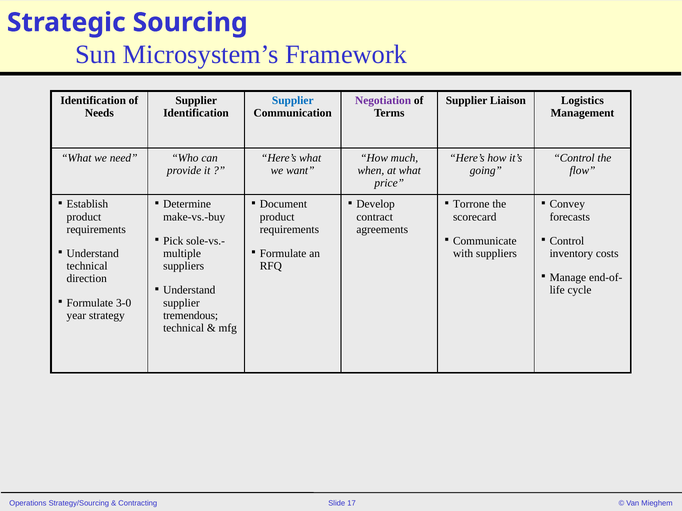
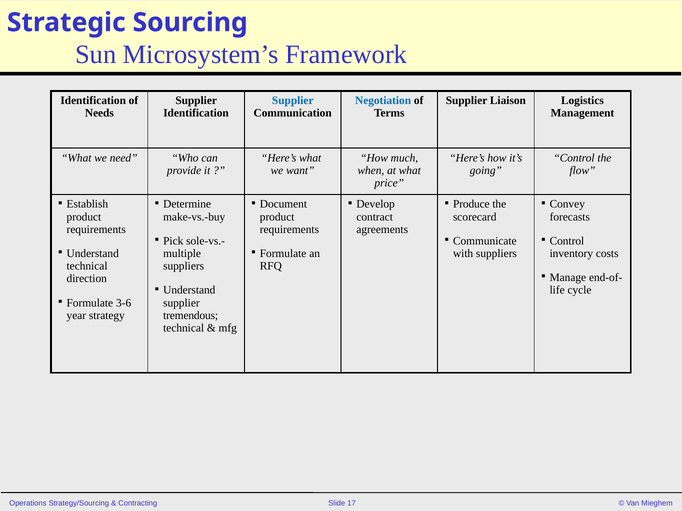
Negotiation colour: purple -> blue (383, 101)
Torrone: Torrone -> Produce (471, 204)
3-0: 3-0 -> 3-6 (124, 303)
